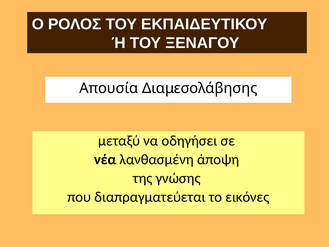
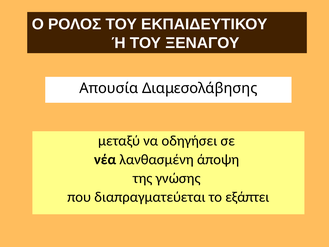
εικόνες: εικόνες -> εξάπτει (247, 197)
